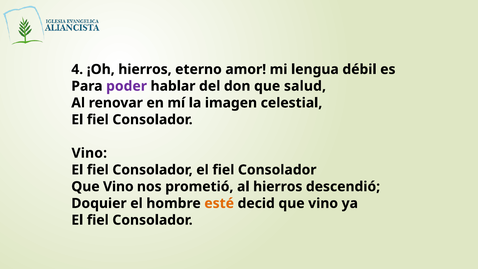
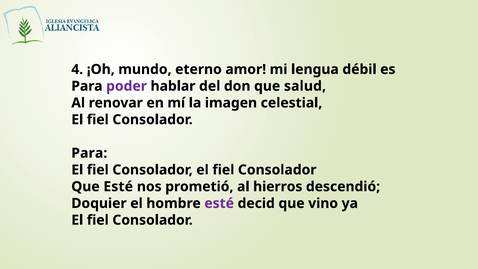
¡Oh hierros: hierros -> mundo (145, 69)
Vino: Vino -> Para (89, 153)
Vino: Vino -> Esté (118, 187)
esté colour: orange -> purple (219, 203)
